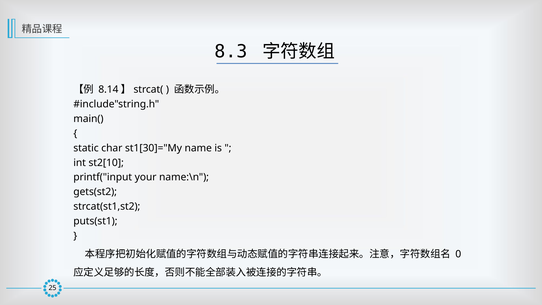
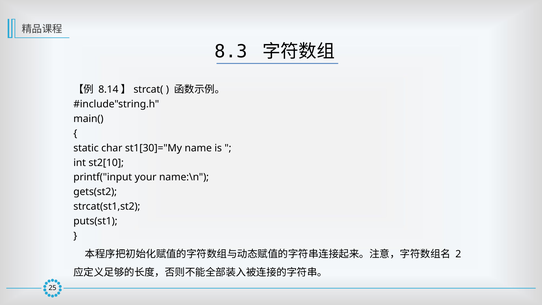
0: 0 -> 2 (458, 254)
